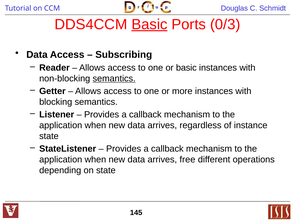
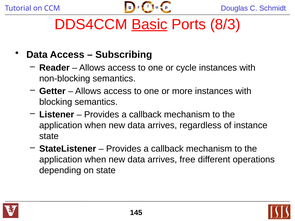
0/3: 0/3 -> 8/3 (225, 24)
or basic: basic -> cycle (186, 68)
semantics underline: present -> none (114, 79)
